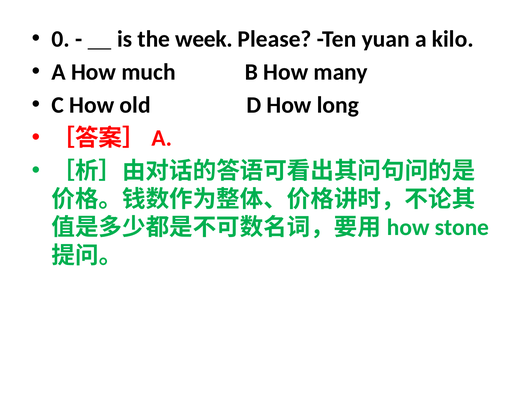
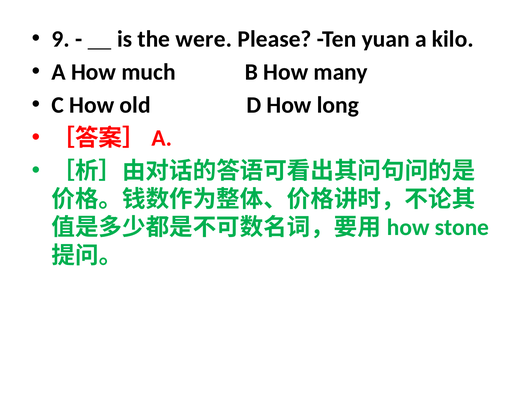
0: 0 -> 9 (61, 39)
week: week -> were (204, 39)
